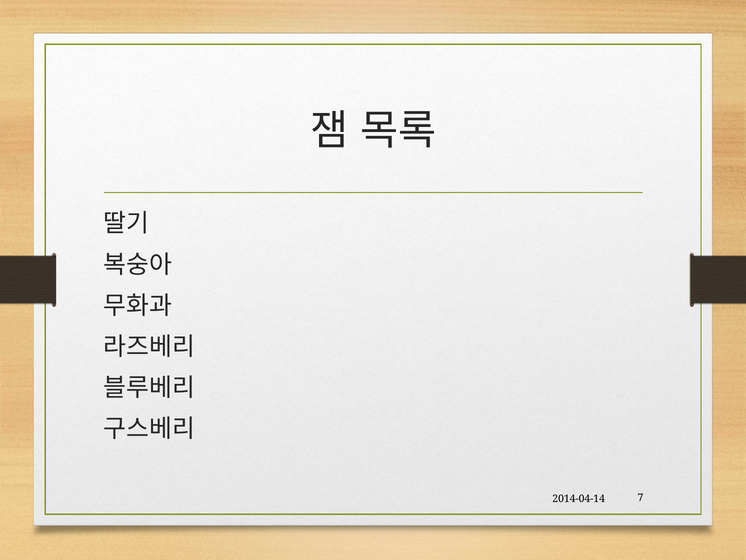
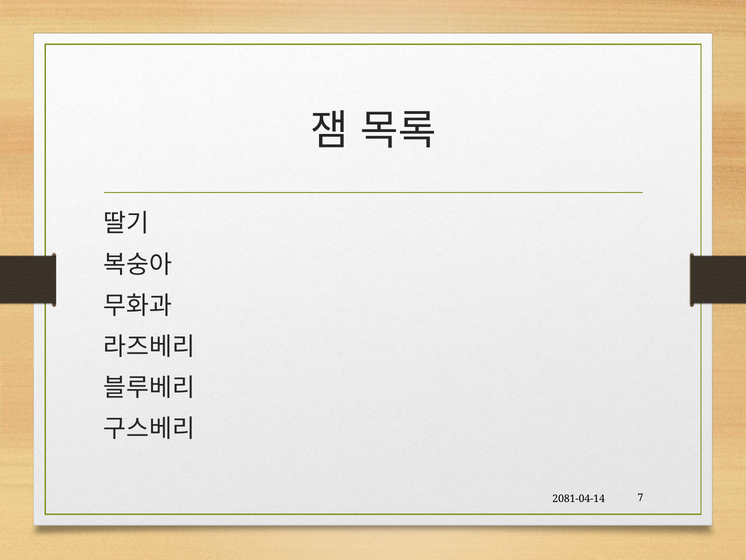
2014-04-14: 2014-04-14 -> 2081-04-14 (579, 498)
